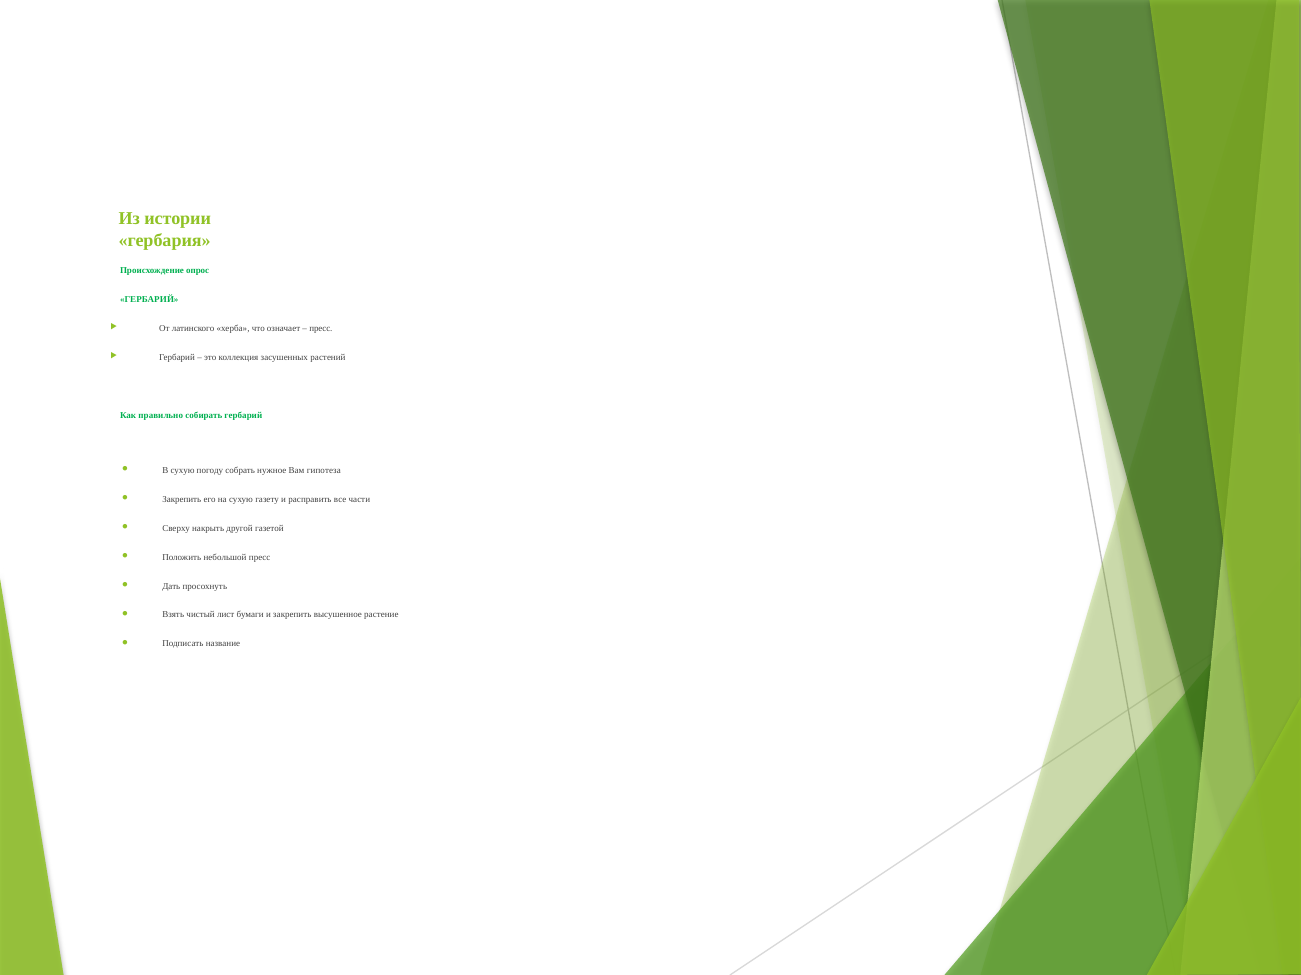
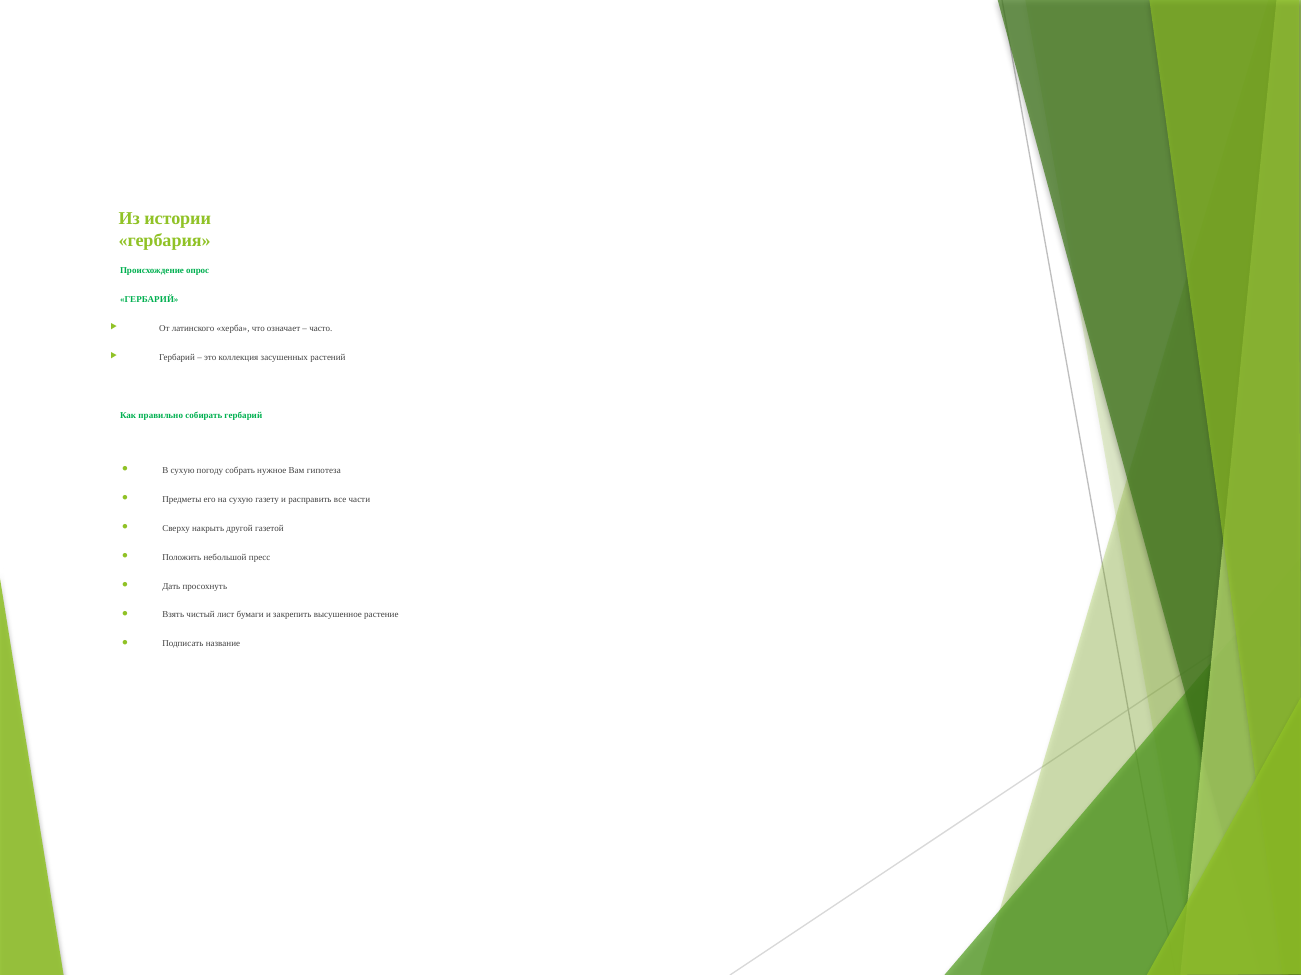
пресс: пресс -> часто (321, 329)
Закрепить: Закрепить -> Предметы (182, 500)
